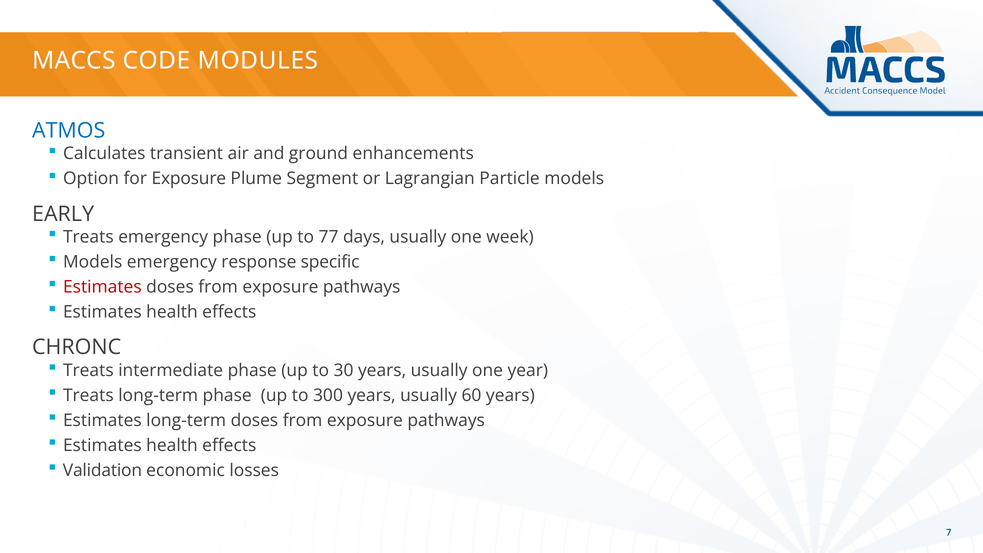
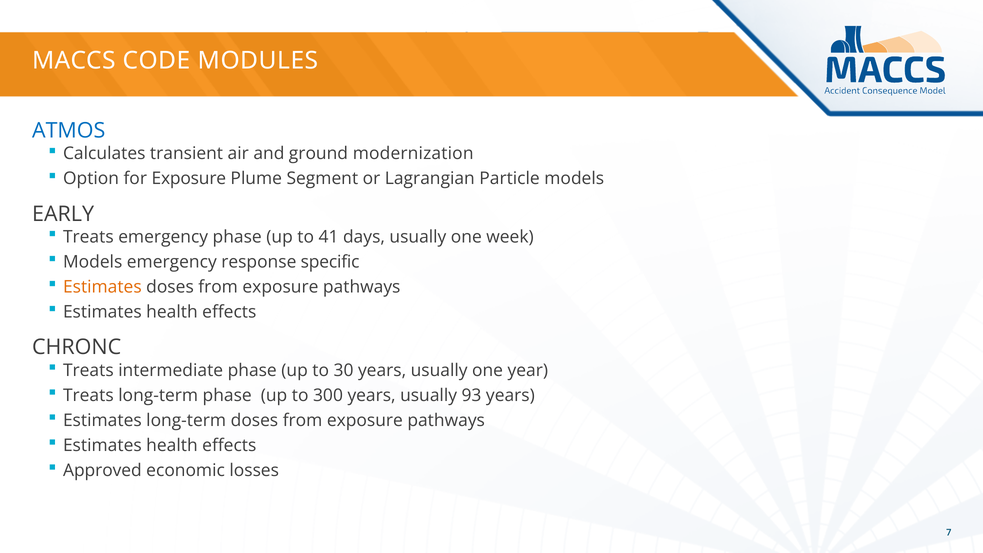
enhancements: enhancements -> modernization (413, 154)
77: 77 -> 41 (328, 237)
Estimates colour: red -> orange (102, 287)
60: 60 -> 93 (471, 395)
Validation: Validation -> Approved (102, 470)
